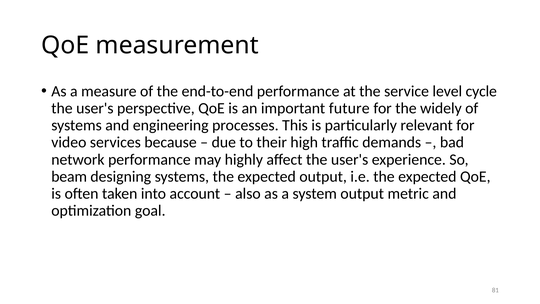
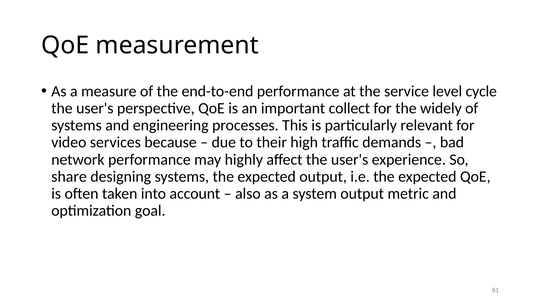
future: future -> collect (349, 108)
beam: beam -> share (69, 176)
